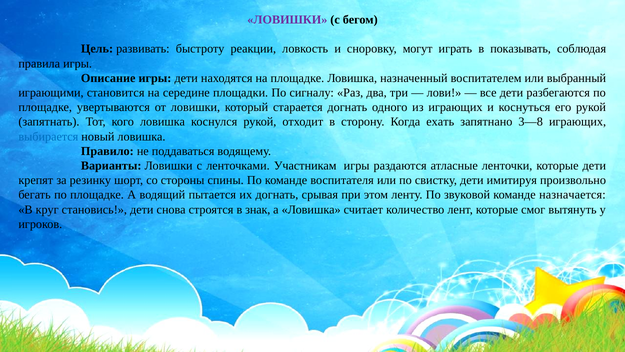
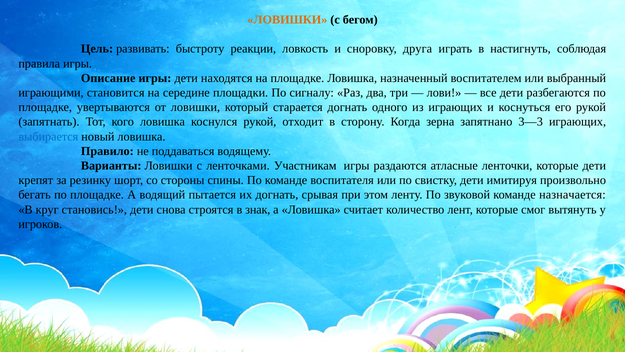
ЛОВИШКИ colour: purple -> orange (287, 20)
могут: могут -> друга (418, 49)
показывать: показывать -> настигнуть (521, 49)
ехать: ехать -> зерна (440, 122)
3—8: 3—8 -> 3—3 (531, 122)
